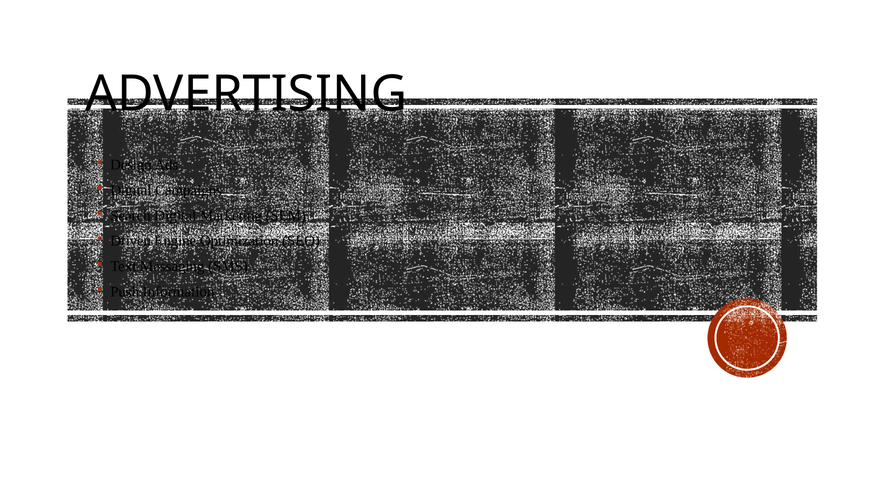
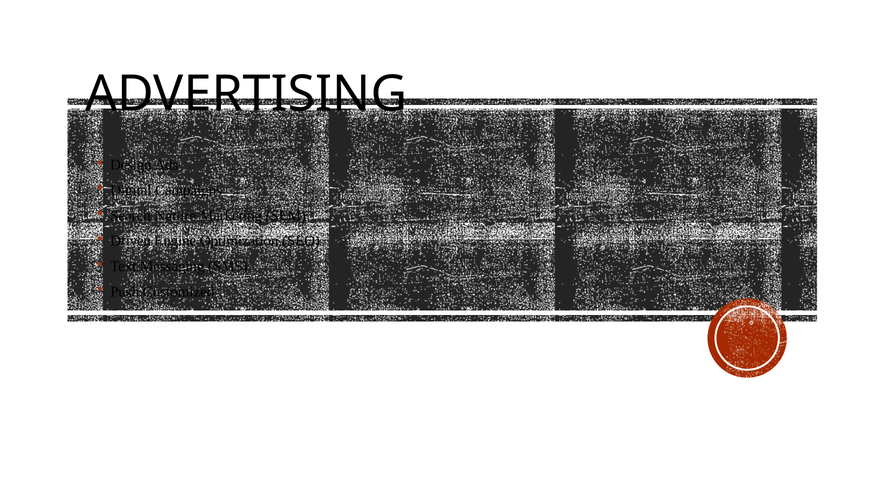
Search Digital: Digital -> Nature (175, 216)
Information: Information -> Customized (179, 292)
